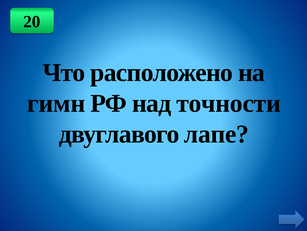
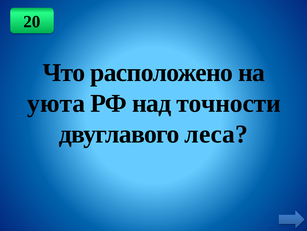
гимн: гимн -> уюта (56, 103)
лапе: лапе -> леса (216, 134)
